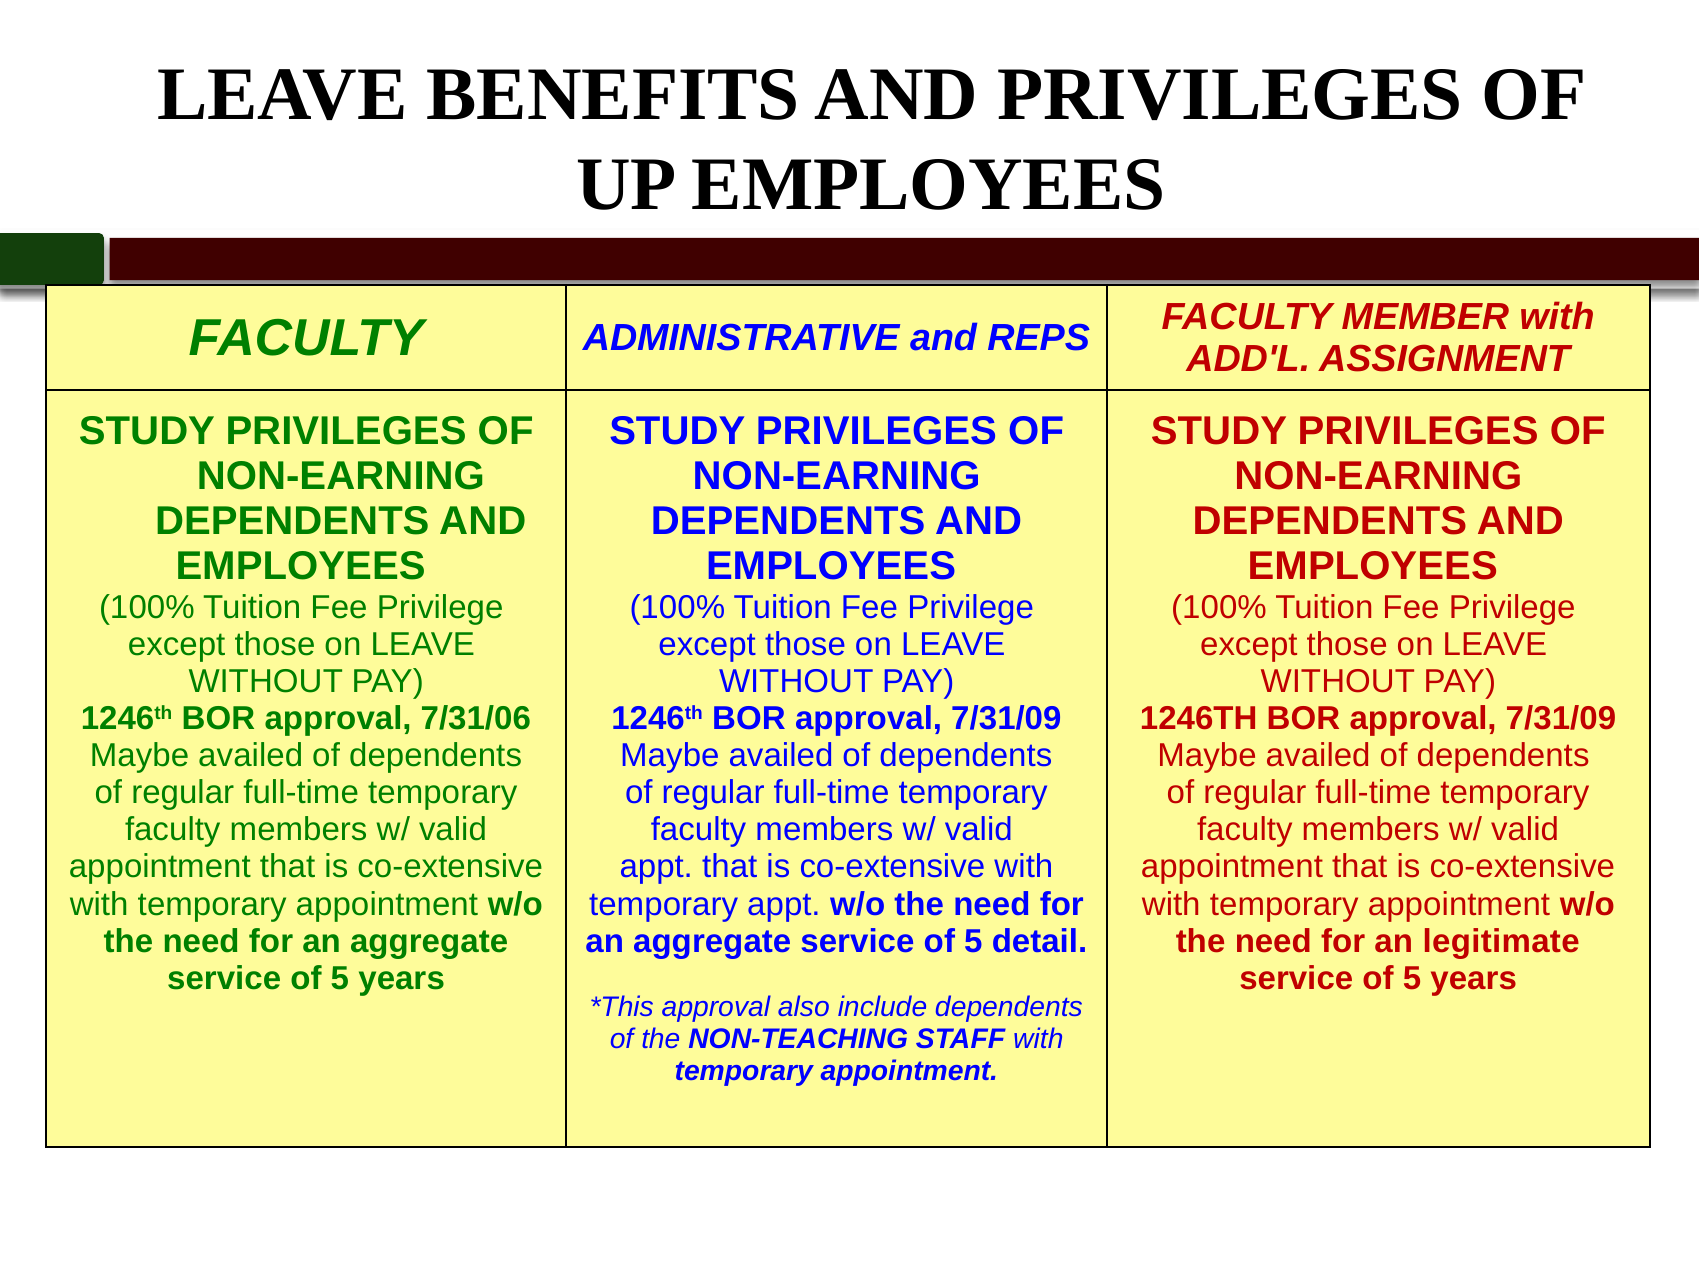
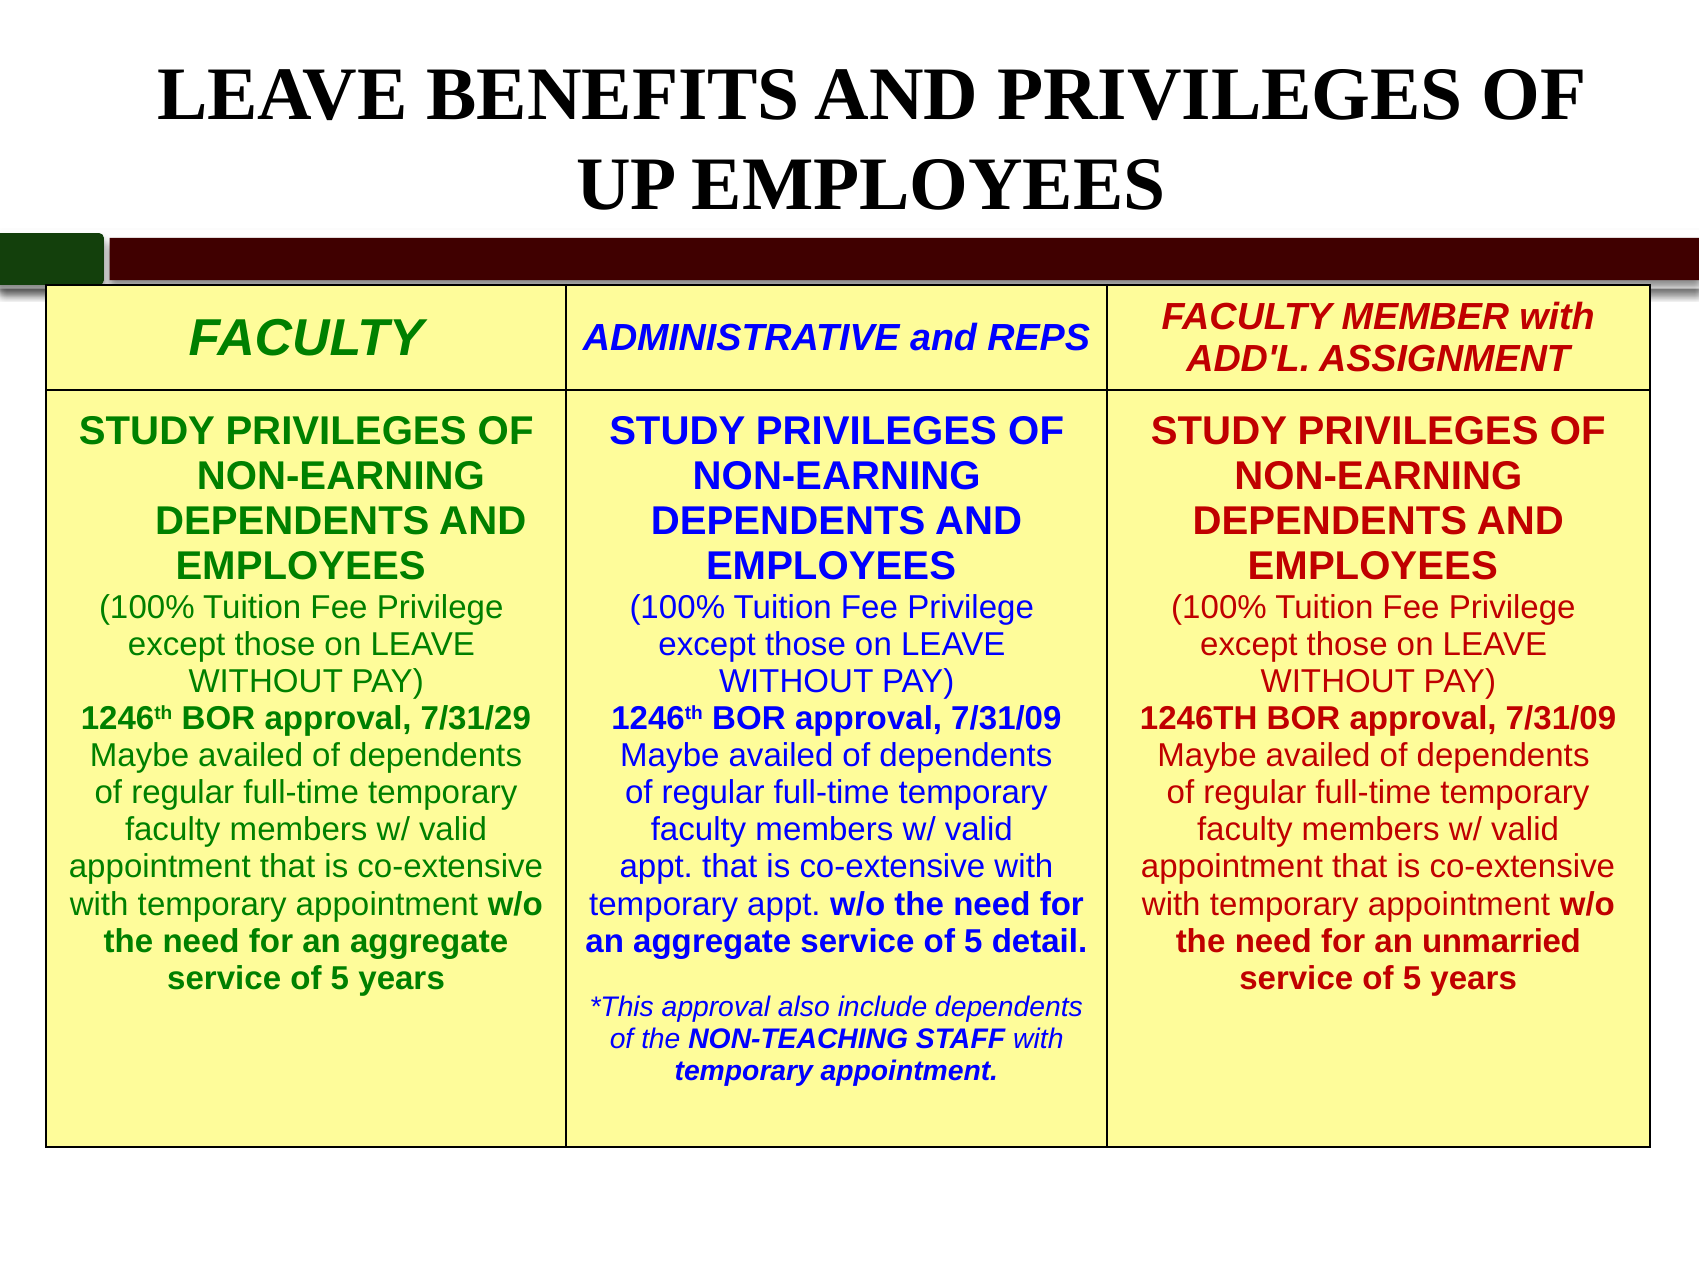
7/31/06: 7/31/06 -> 7/31/29 (476, 719)
legitimate: legitimate -> unmarried (1501, 941)
